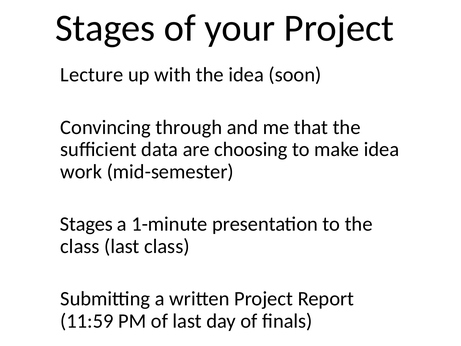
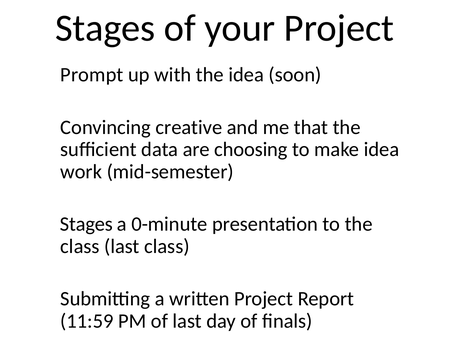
Lecture: Lecture -> Prompt (92, 75)
through: through -> creative (189, 127)
1-minute: 1-minute -> 0-minute (169, 224)
